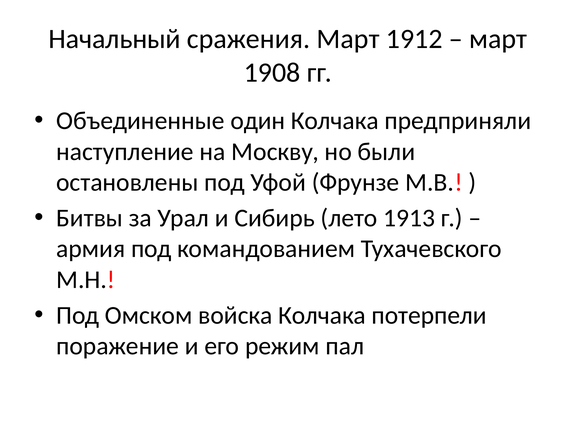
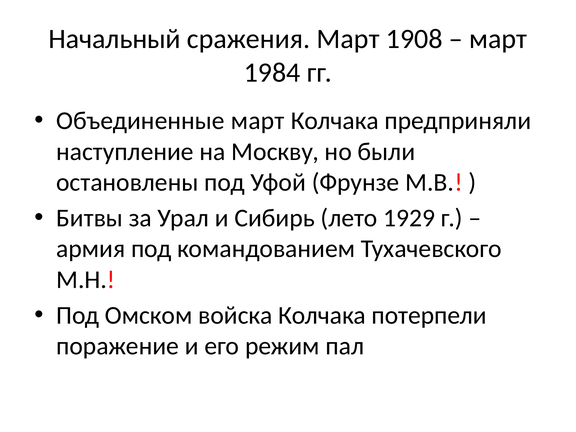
1912: 1912 -> 1908 (414, 39)
1908: 1908 -> 1984 (272, 73)
Объединенные один: один -> март (258, 121)
1913: 1913 -> 1929 (409, 218)
